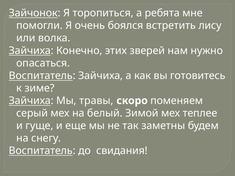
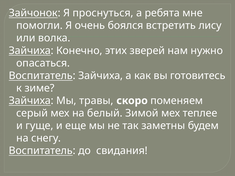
торопиться: торопиться -> проснуться (103, 13)
